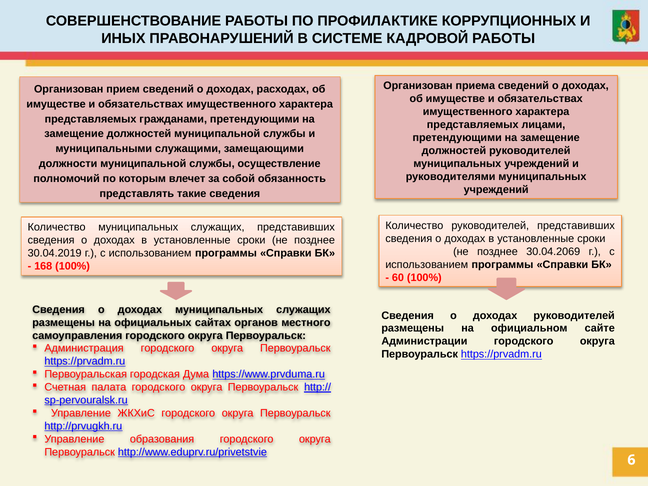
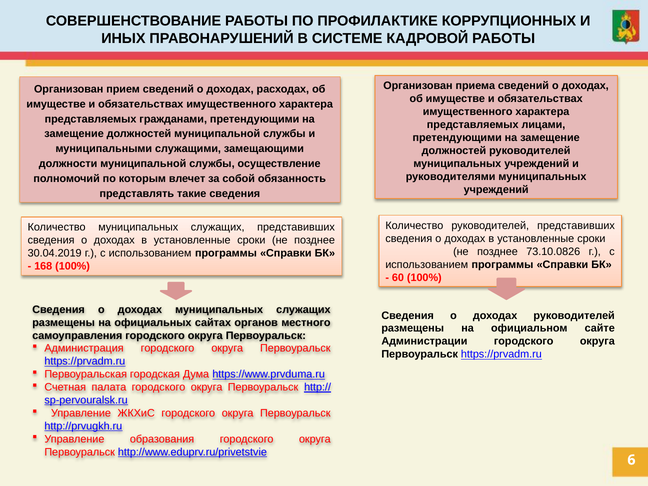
30.04.2069: 30.04.2069 -> 73.10.0826 (553, 252)
